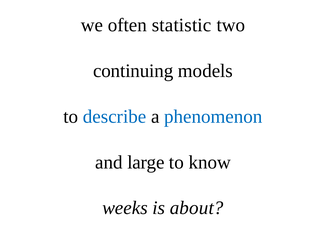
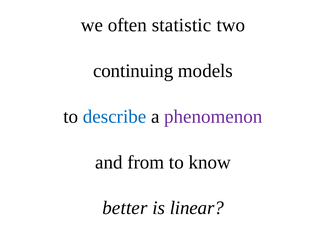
phenomenon colour: blue -> purple (213, 116)
large: large -> from (146, 162)
weeks: weeks -> better (125, 208)
about: about -> linear (197, 208)
